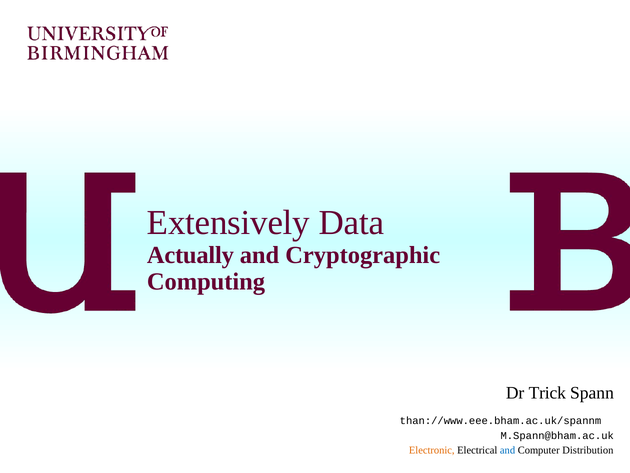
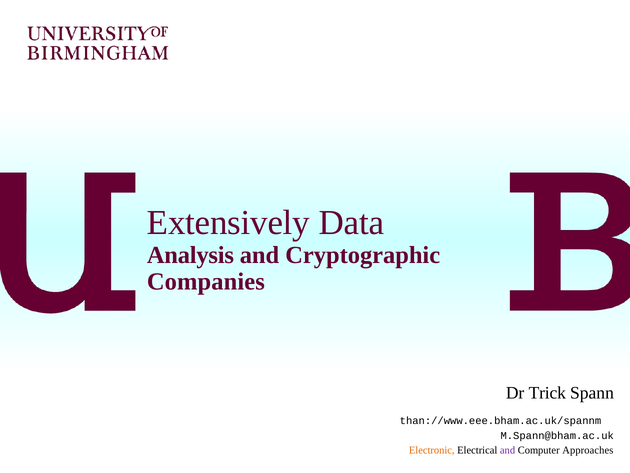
Actually: Actually -> Analysis (190, 255)
Computing: Computing -> Companies (206, 281)
and colour: blue -> purple (508, 450)
Distribution: Distribution -> Approaches (588, 450)
